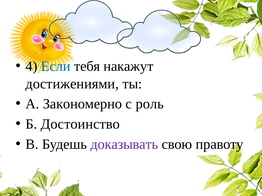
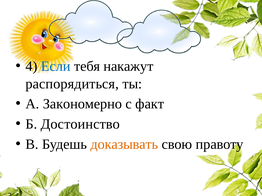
достижениями: достижениями -> распорядиться (72, 84)
роль: роль -> факт (150, 104)
доказывать colour: purple -> orange (124, 145)
